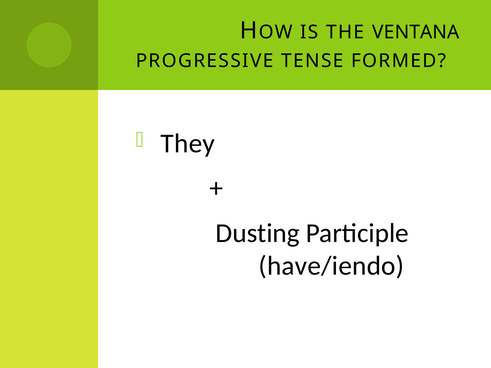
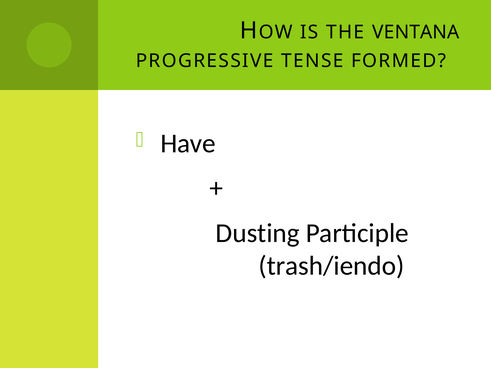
They: They -> Have (188, 143)
have/iendo: have/iendo -> trash/iendo (331, 266)
